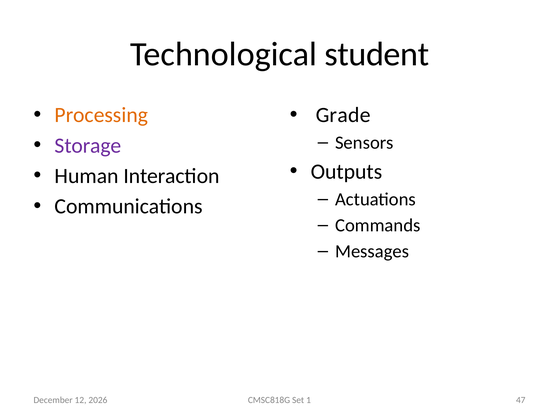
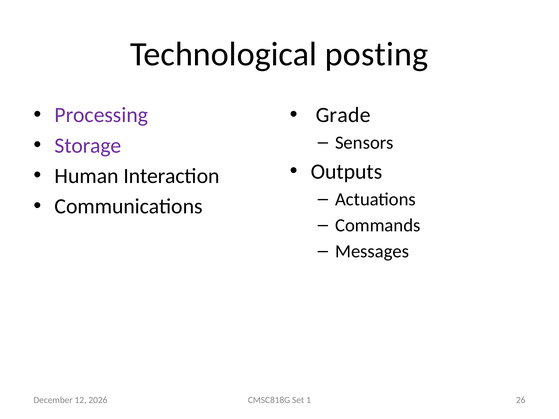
student: student -> posting (377, 54)
Processing colour: orange -> purple (101, 115)
47: 47 -> 26 (521, 400)
